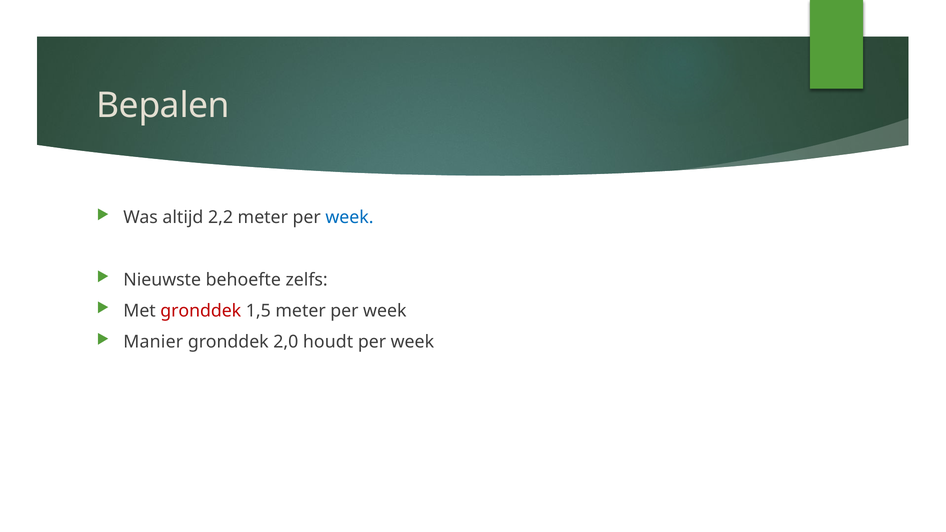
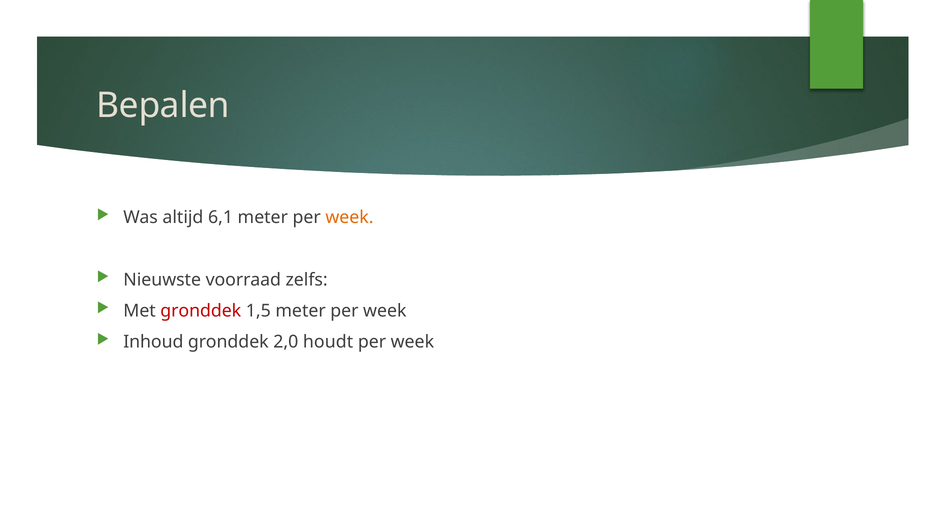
2,2: 2,2 -> 6,1 (221, 217)
week colour: blue -> orange (349, 217)
behoefte: behoefte -> voorraad (243, 280)
Manier: Manier -> Inhoud (153, 342)
